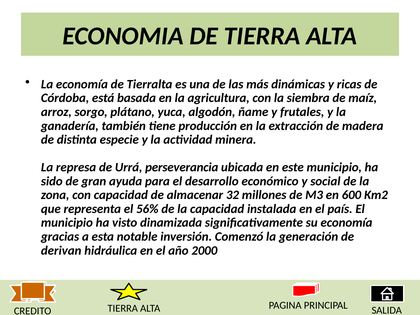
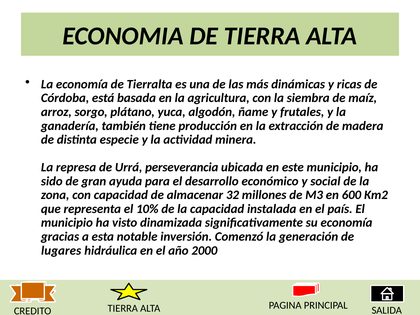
56%: 56% -> 10% (147, 209)
derivan: derivan -> lugares (61, 250)
